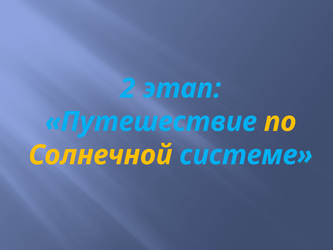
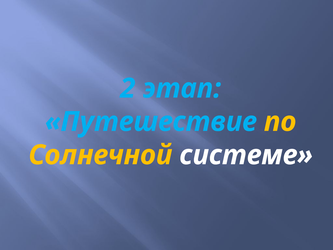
системе colour: light blue -> white (246, 155)
